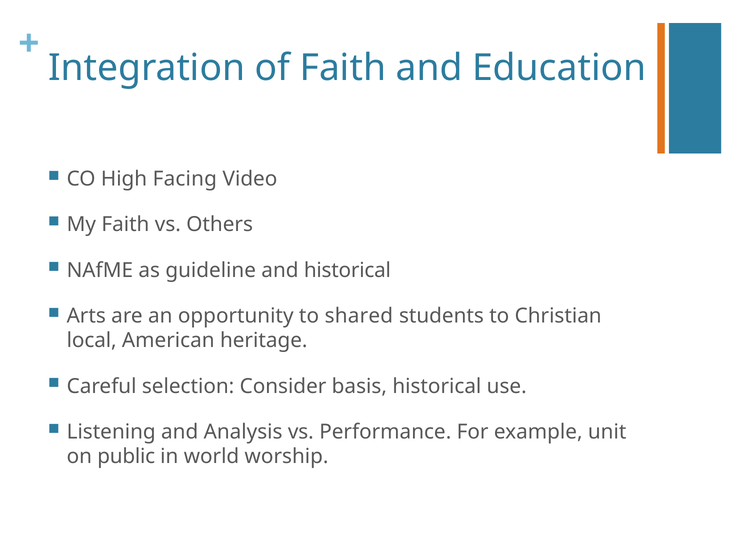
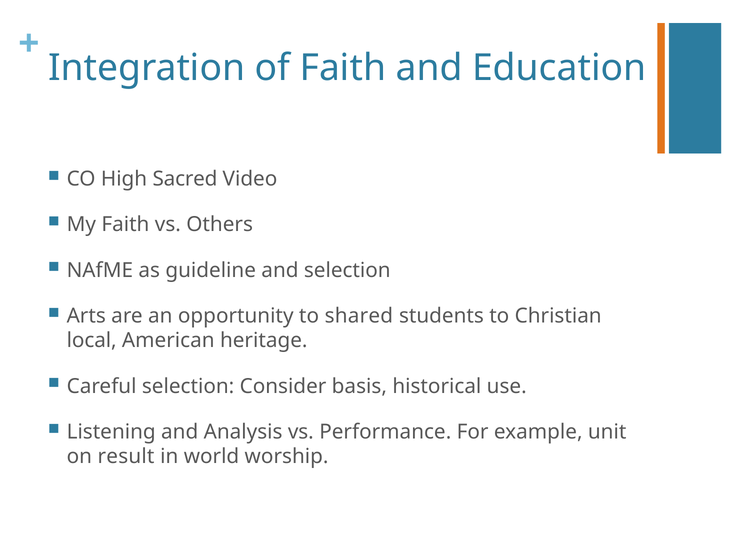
Facing: Facing -> Sacred (185, 179)
and historical: historical -> selection (347, 270)
public: public -> result (126, 456)
